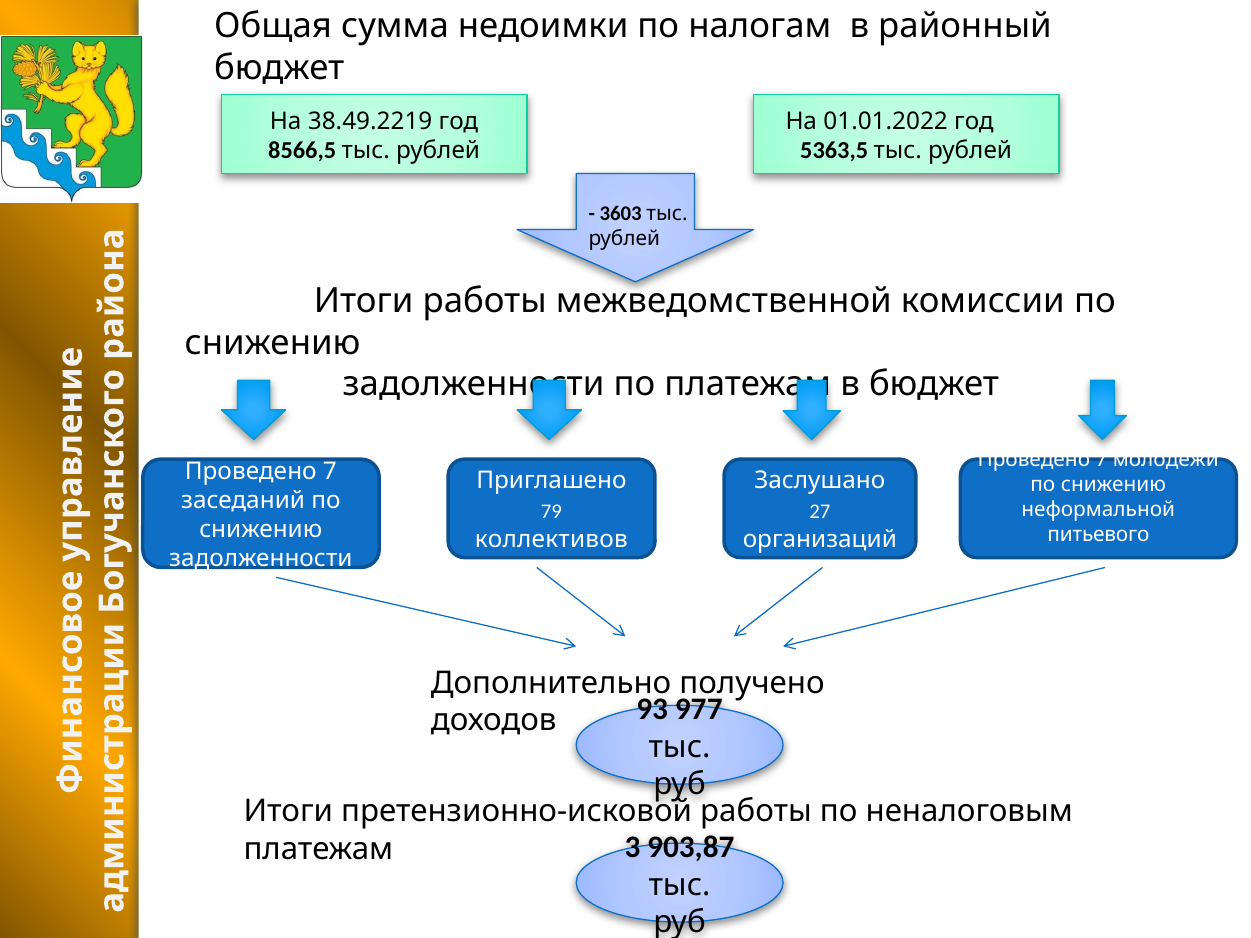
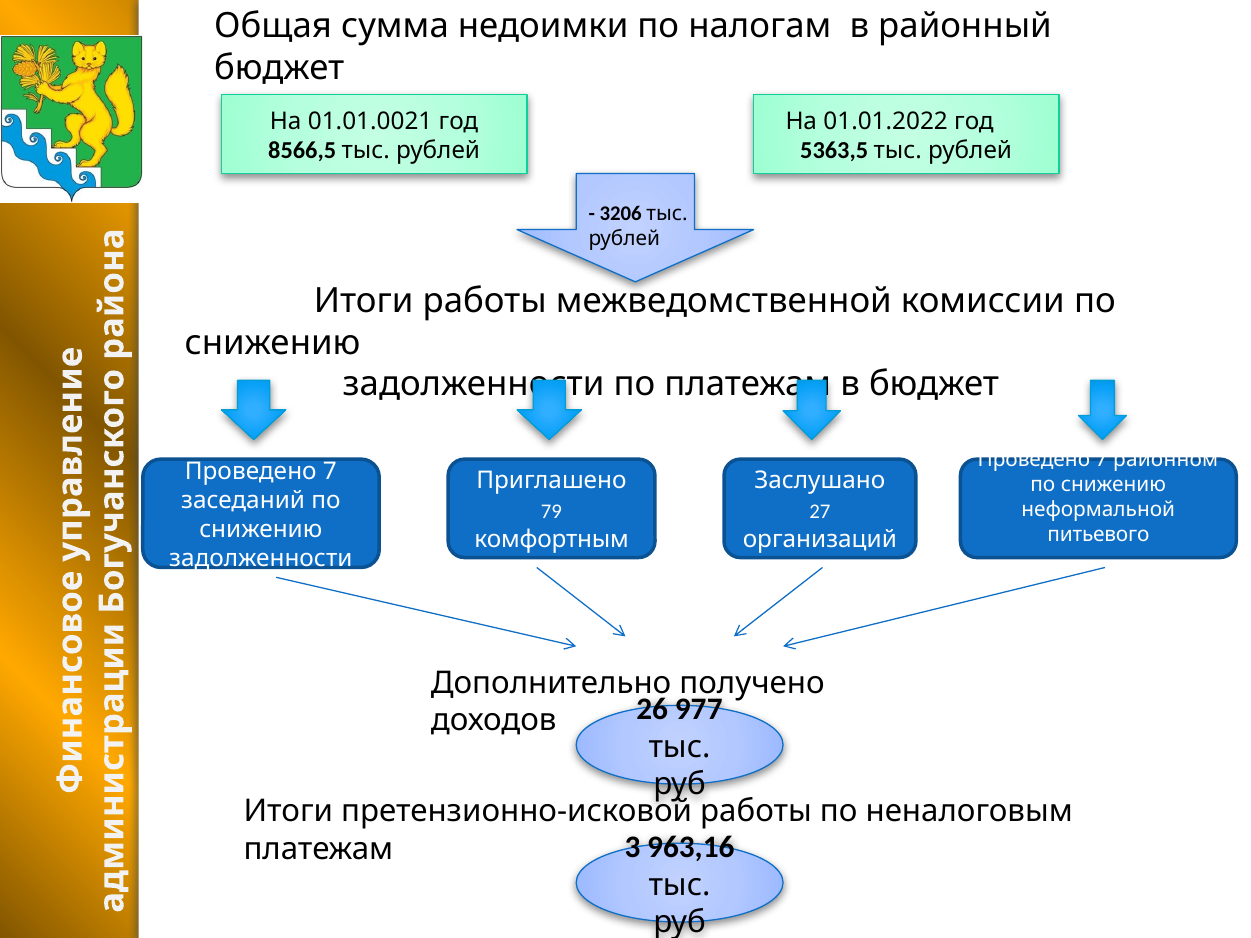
38.49.2219: 38.49.2219 -> 01.01.0021 (370, 121)
3603: 3603 -> 3206 (621, 213)
молодежи: молодежи -> районном (1166, 460)
коллективов: коллективов -> комфортным (552, 539)
93: 93 -> 26 (652, 710)
903,87: 903,87 -> 963,16 (691, 847)
